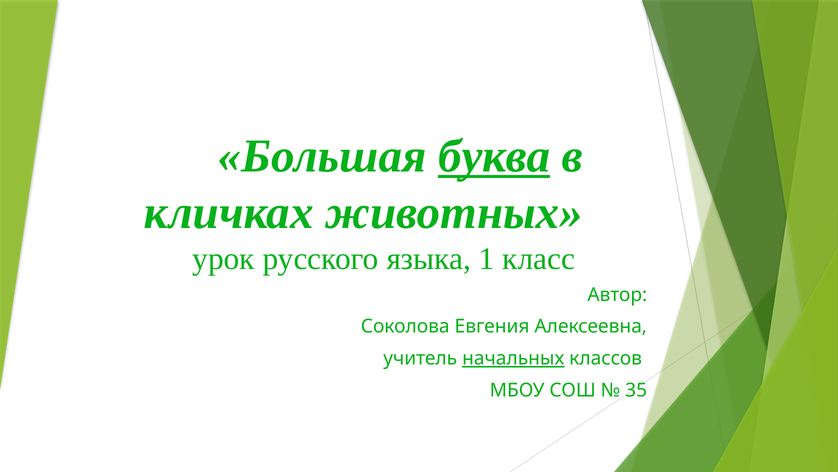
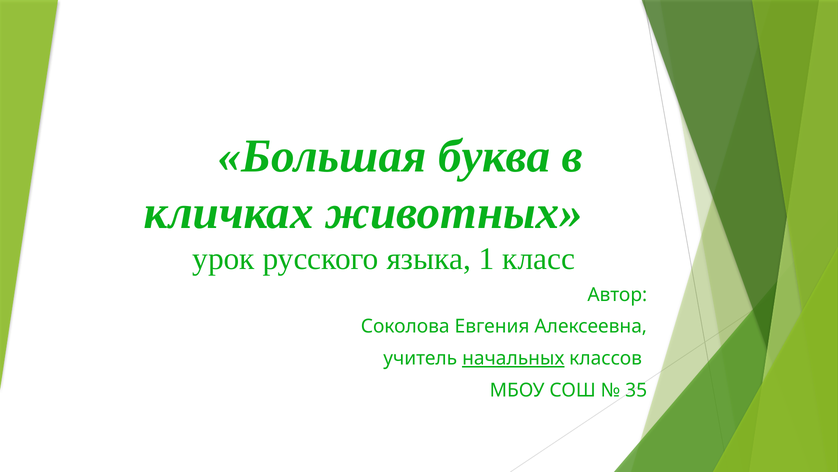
буква underline: present -> none (494, 156)
